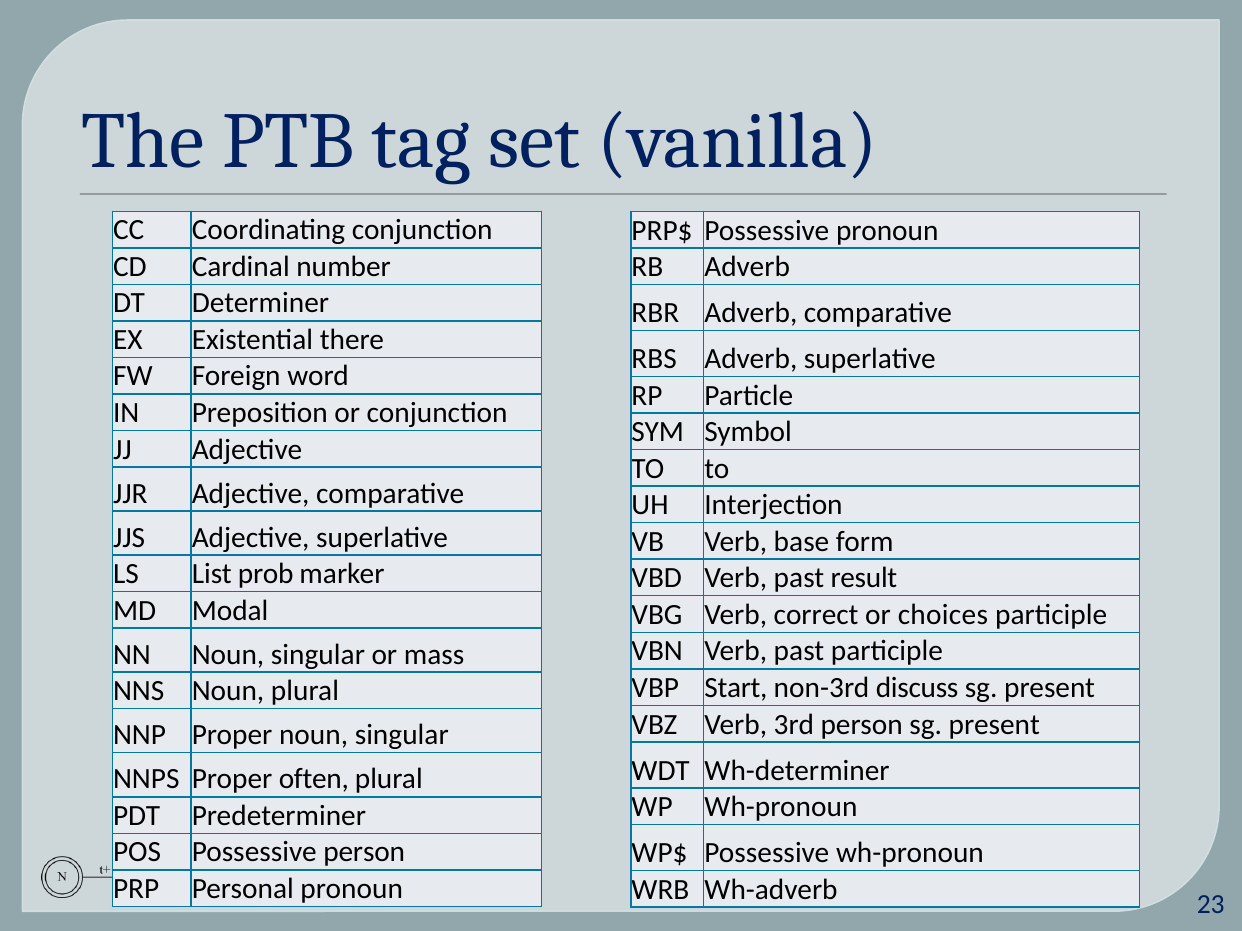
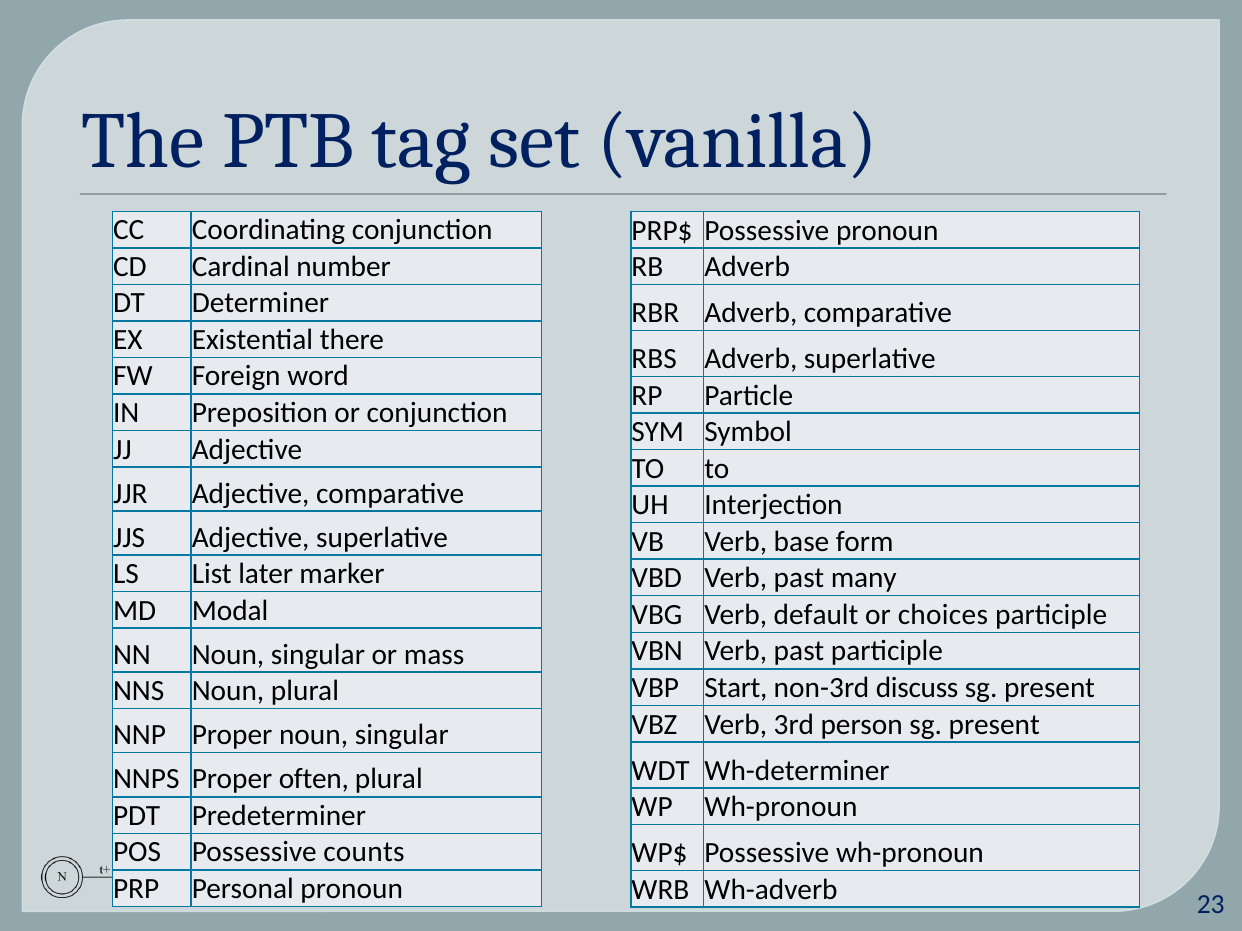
prob: prob -> later (266, 574)
result: result -> many (864, 579)
correct: correct -> default (816, 615)
Possessive person: person -> counts (364, 853)
